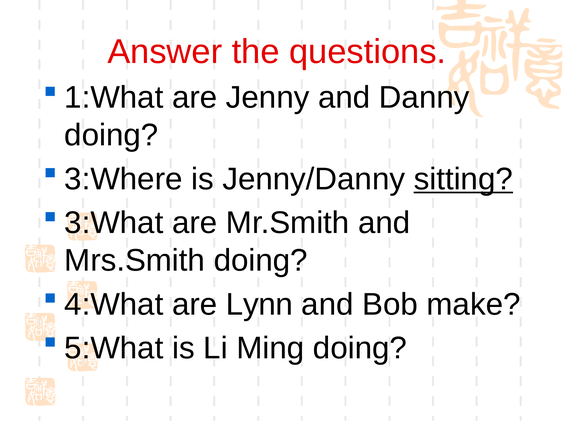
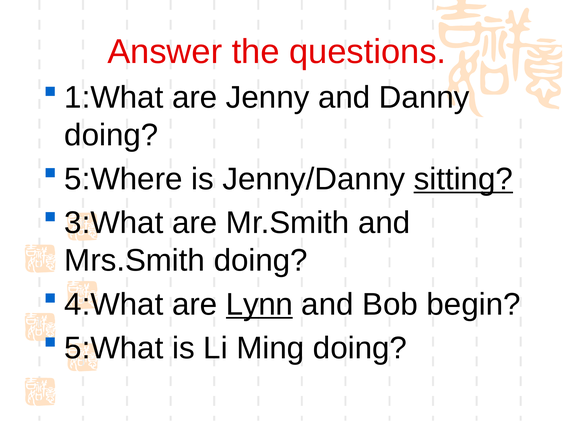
3:Where: 3:Where -> 5:Where (123, 179)
Lynn underline: none -> present (259, 304)
make: make -> begin (474, 304)
